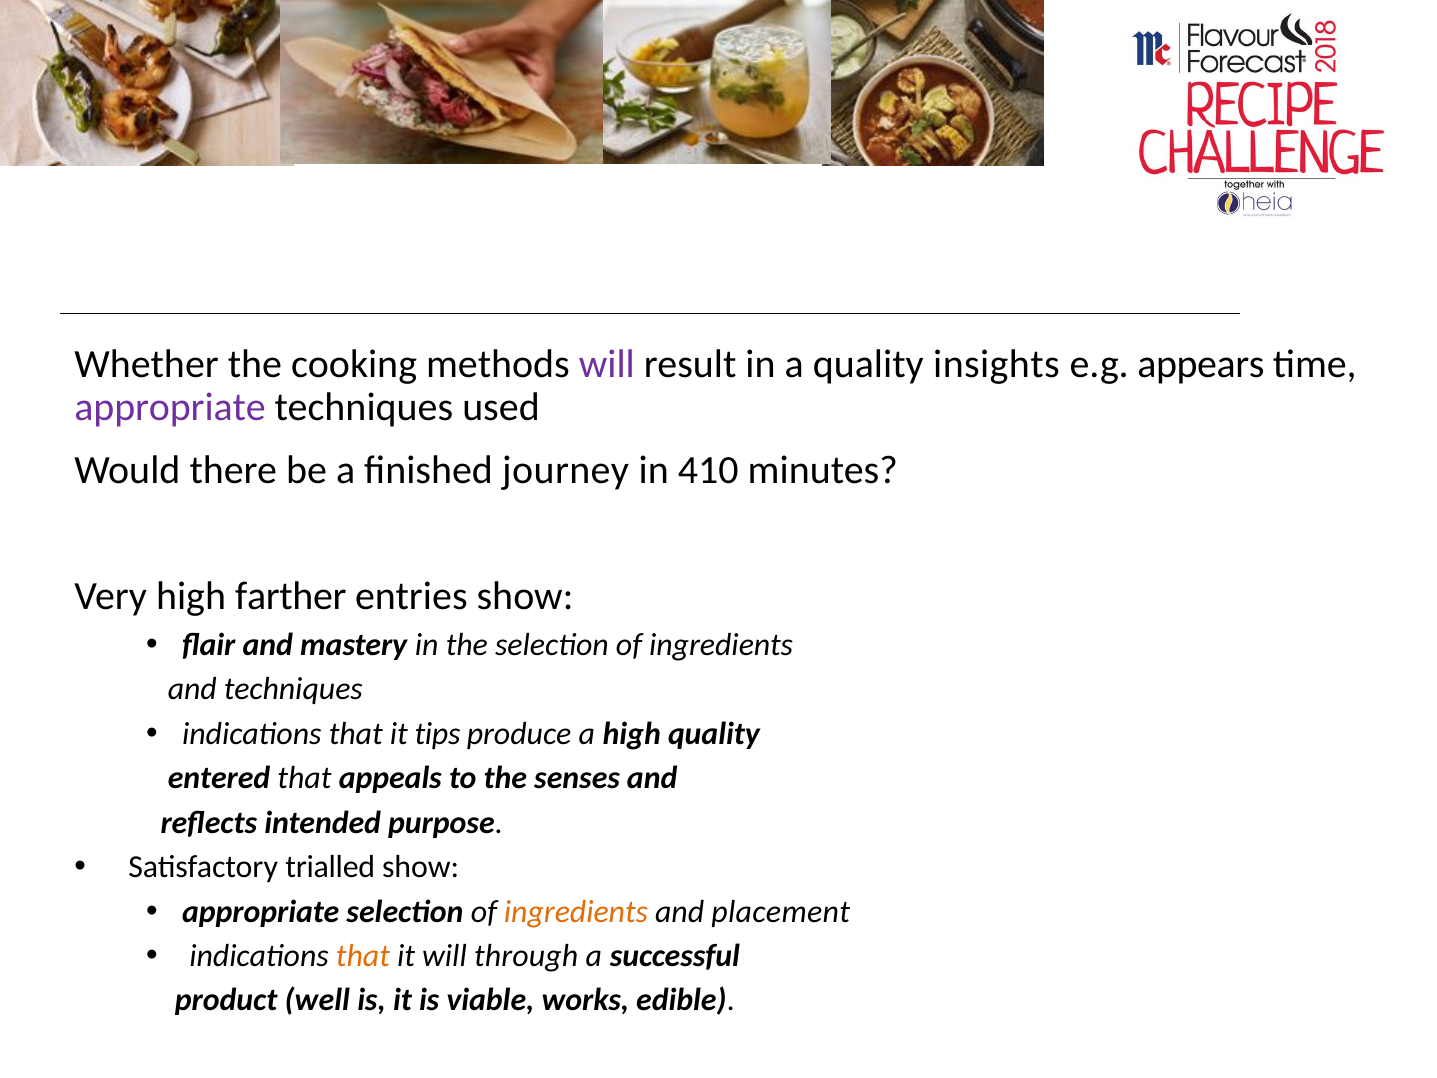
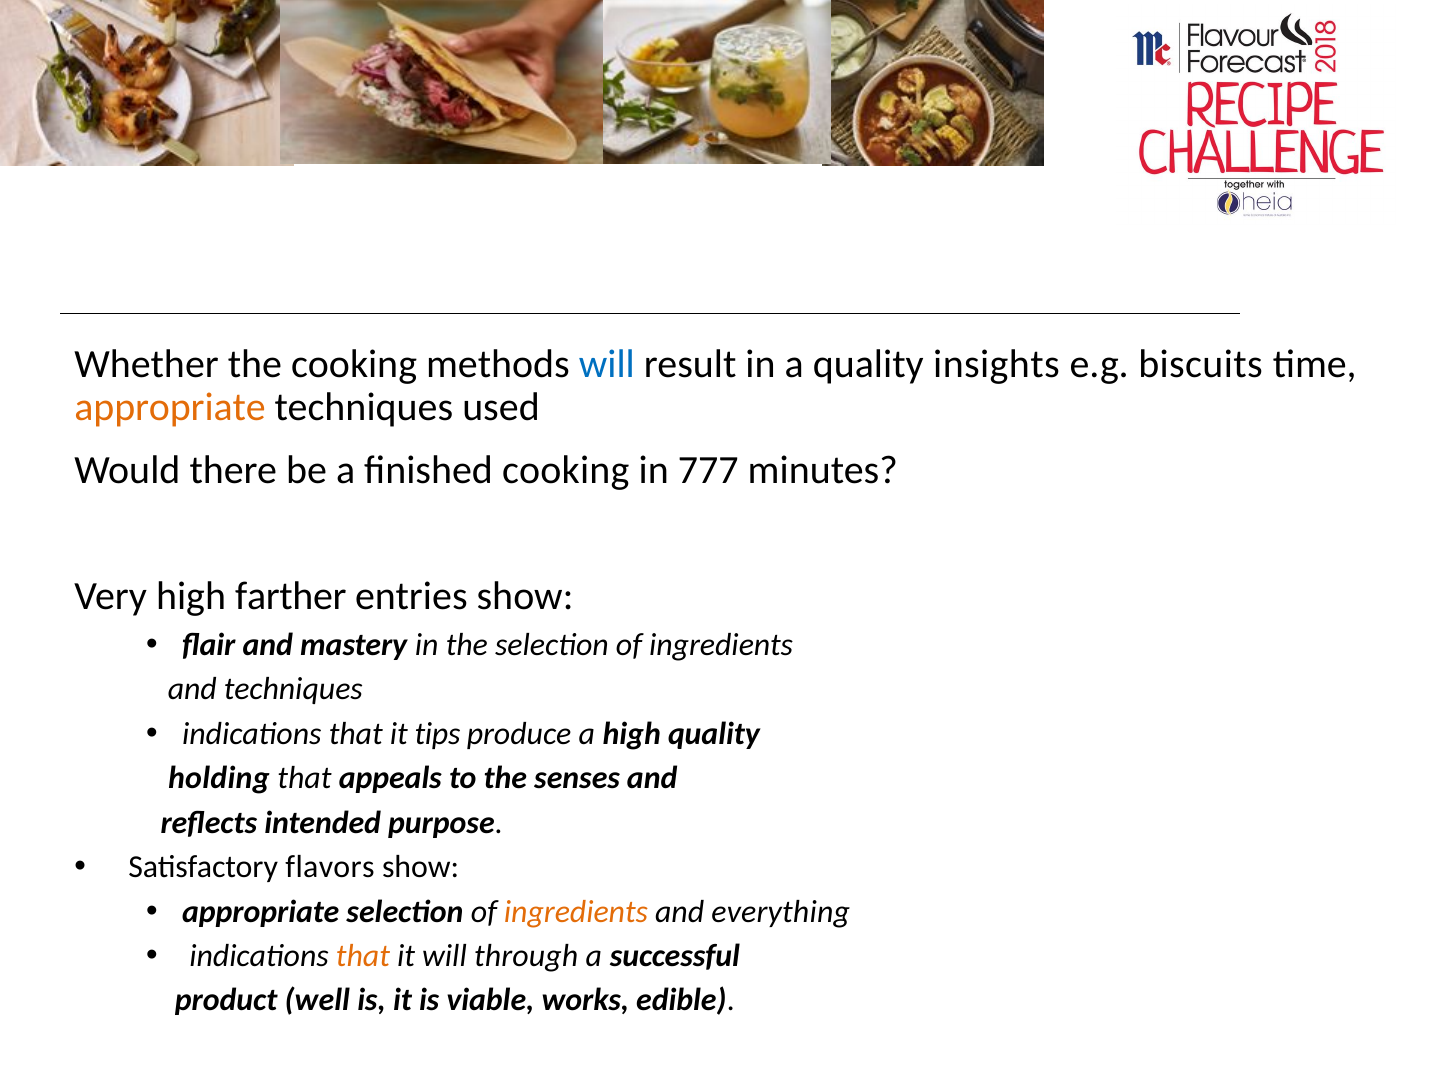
will colour: purple -> blue (607, 364)
appears: appears -> biscuits (1201, 364)
appropriate colour: purple -> orange (170, 407)
finished journey: journey -> cooking (566, 470)
410: 410 -> 777 (708, 470)
entered: entered -> holding (219, 778)
trialled: trialled -> flavors (330, 867)
placement: placement -> everything (781, 911)
